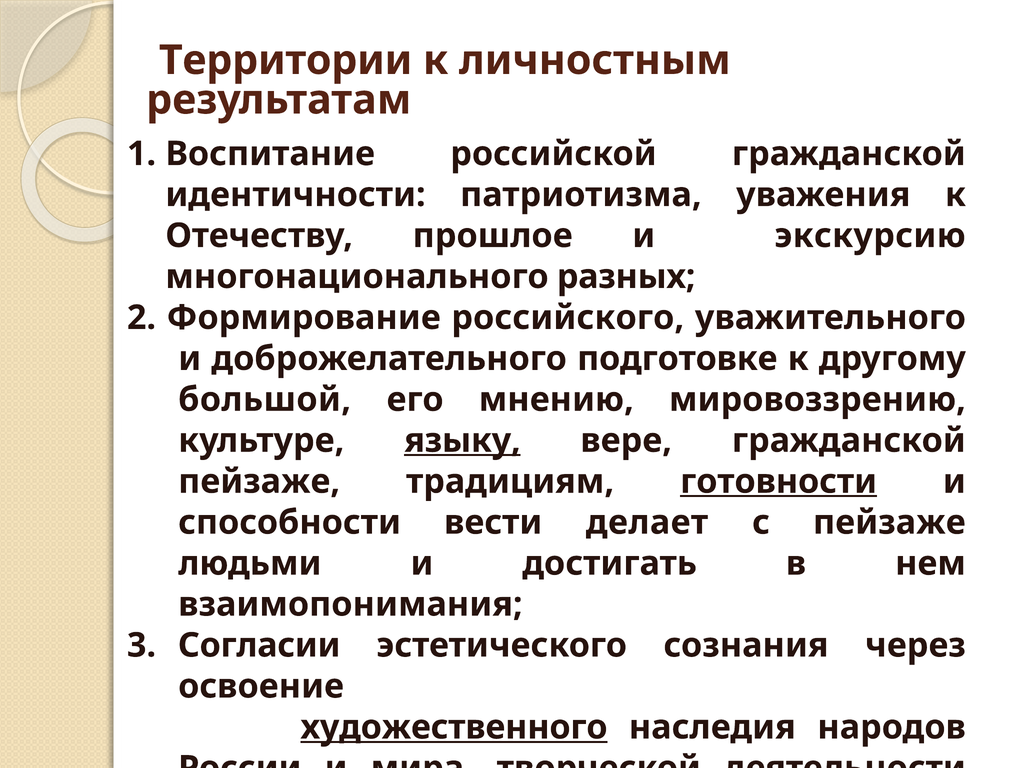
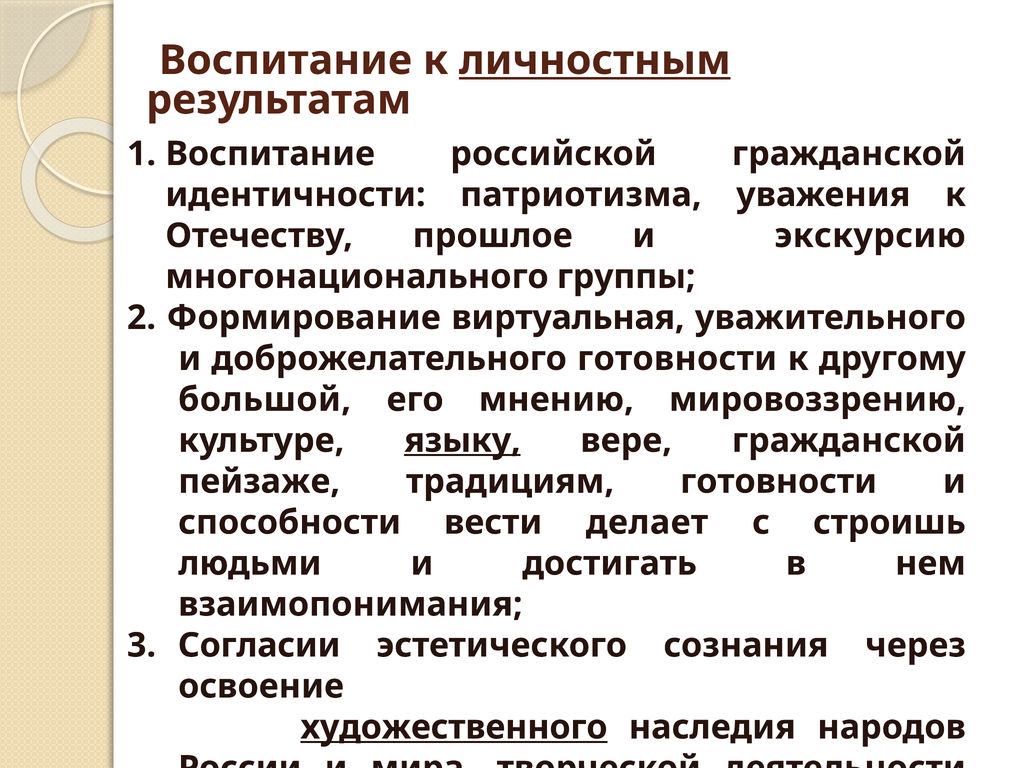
Территории: Территории -> Воспитание (285, 60)
личностным underline: none -> present (595, 60)
разных: разных -> группы (626, 277)
российского: российского -> виртуальная (568, 318)
доброжелательного подготовке: подготовке -> готовности (677, 359)
готовности underline: present -> none (779, 482)
с пейзаже: пейзаже -> строишь (889, 522)
